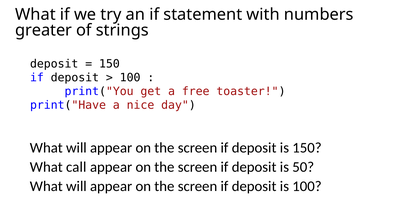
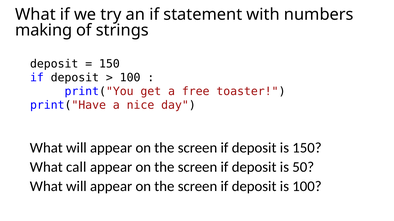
greater: greater -> making (44, 30)
